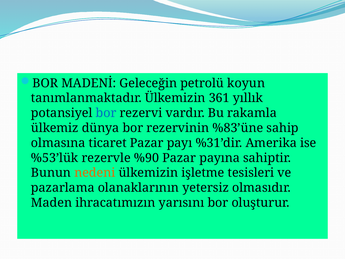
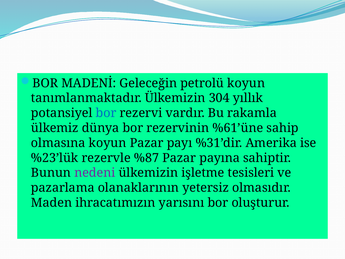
361: 361 -> 304 (219, 98)
%83’üne: %83’üne -> %61’üne (238, 128)
olmasına ticaret: ticaret -> koyun (108, 143)
%53’lük: %53’lük -> %23’lük (55, 158)
%90: %90 -> %87 (147, 158)
nedeni colour: orange -> purple (95, 173)
